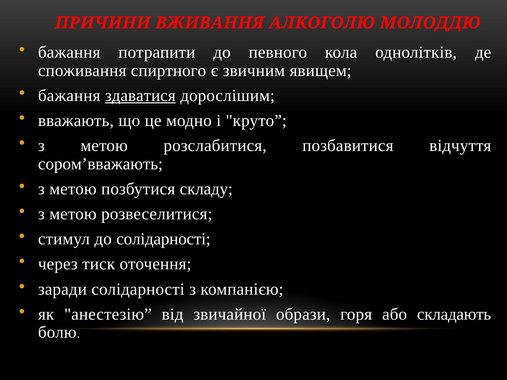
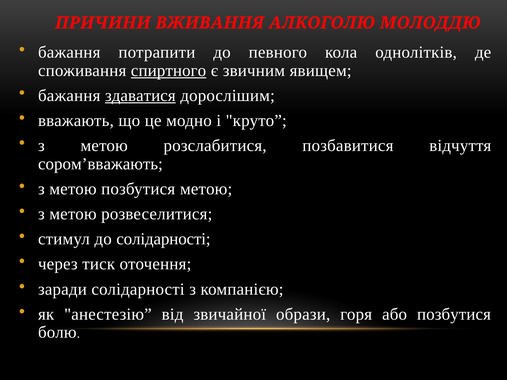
спиртного underline: none -> present (169, 71)
позбутися складу: складу -> метою (206, 189)
або складають: складають -> позбутися (454, 314)
